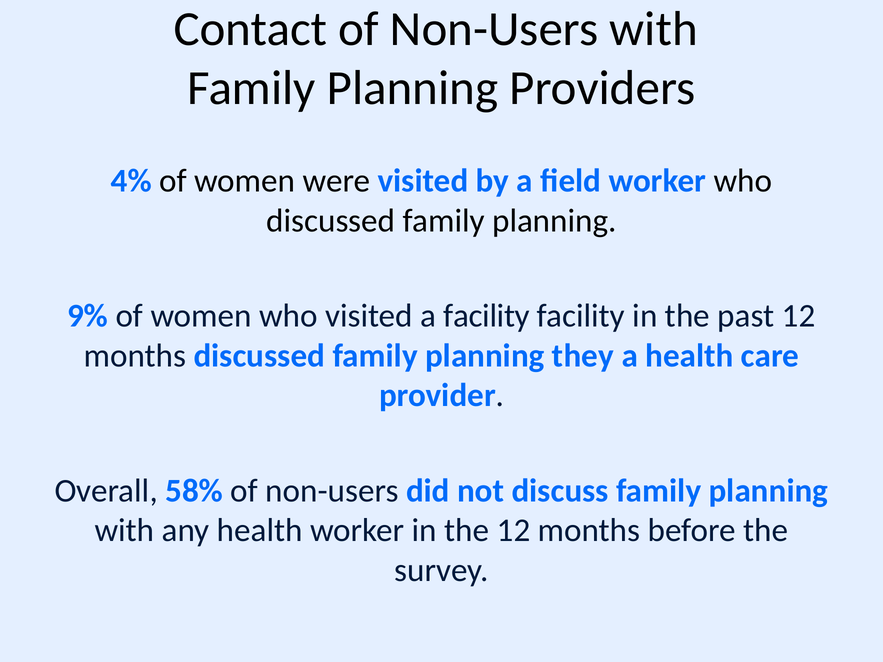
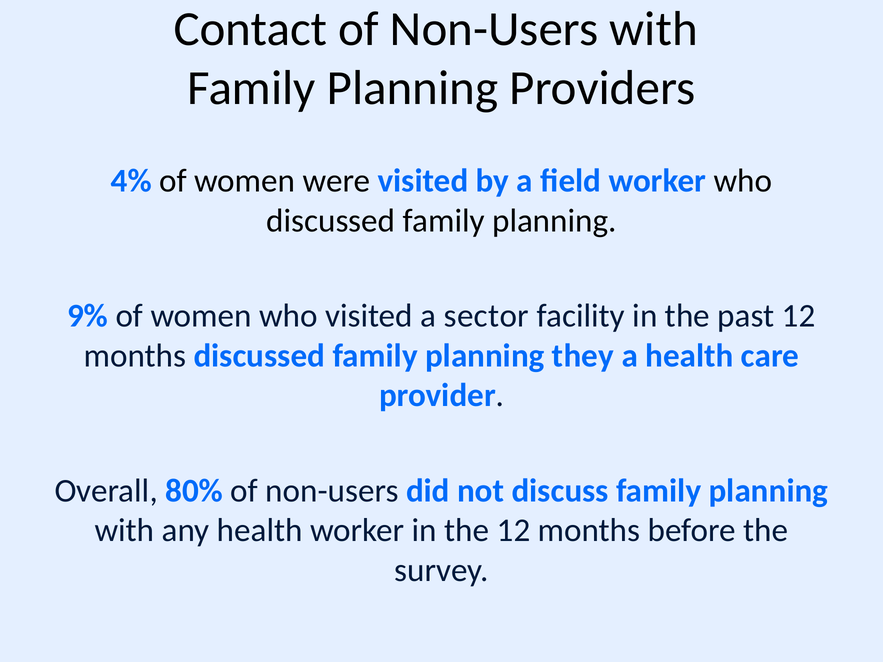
a facility: facility -> sector (486, 316)
58%: 58% -> 80% (194, 491)
